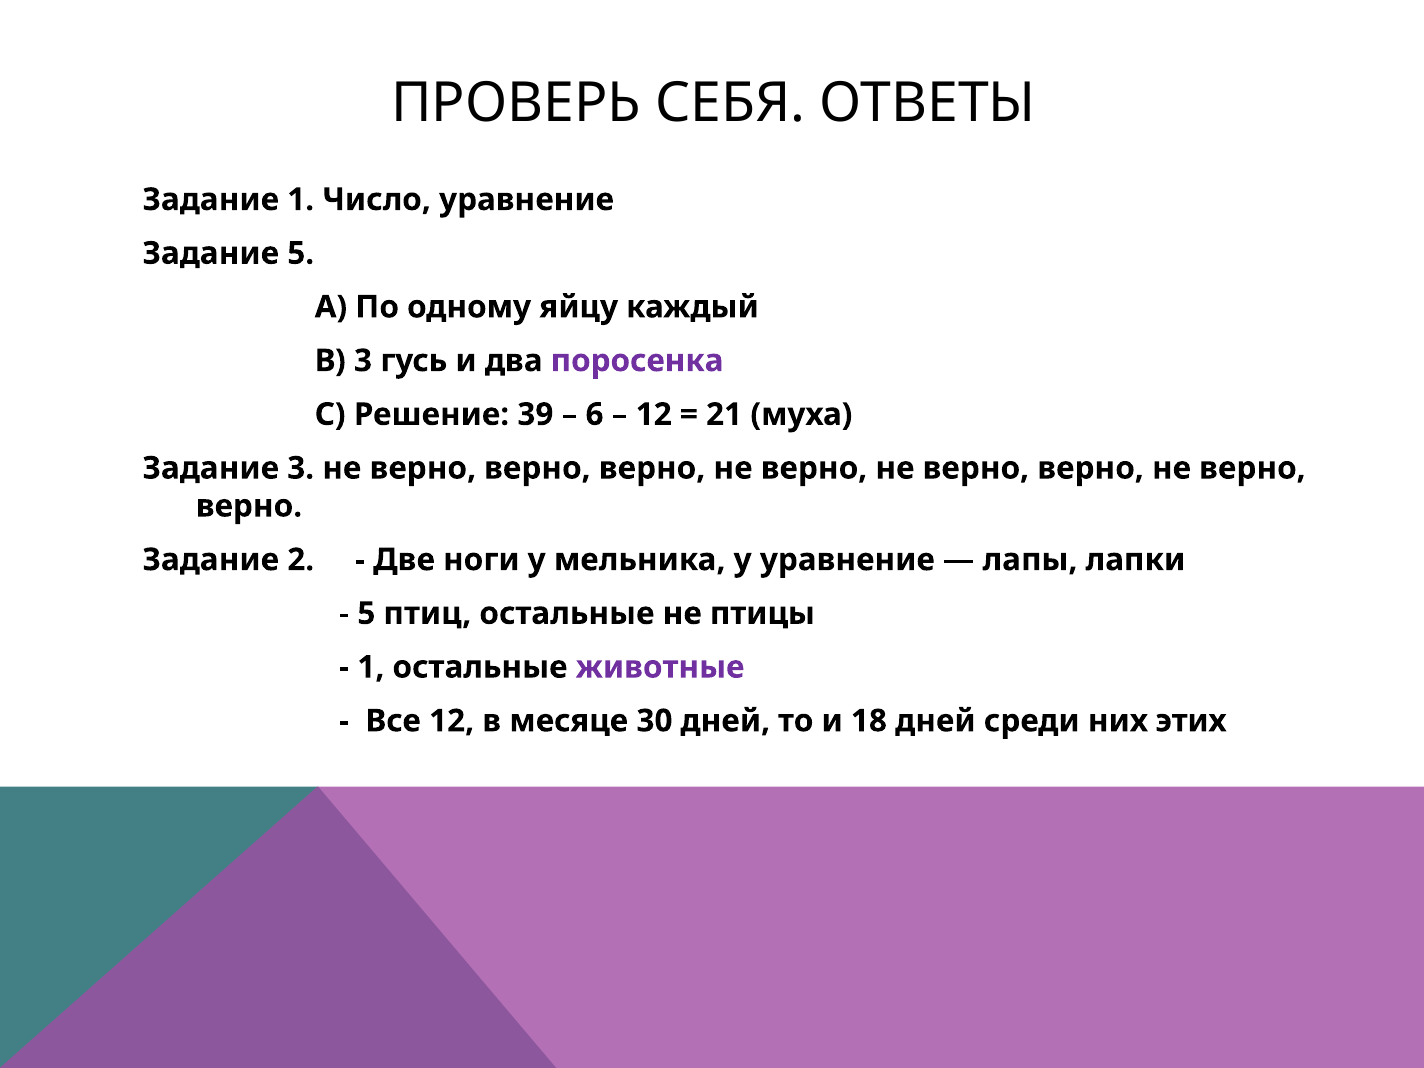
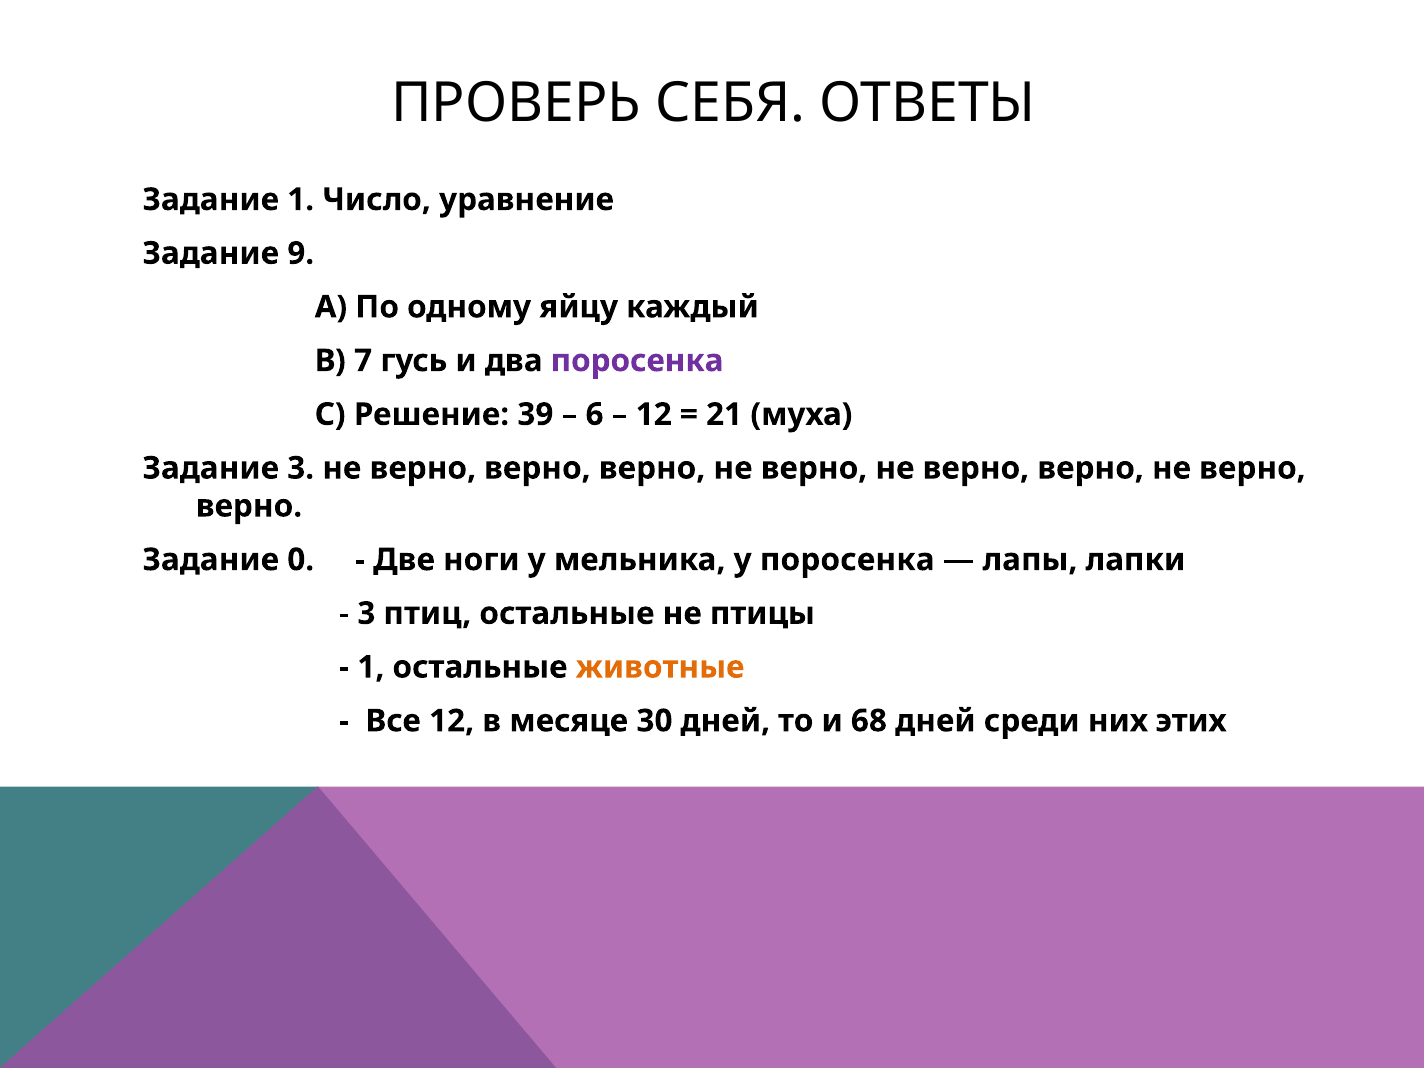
Задание 5: 5 -> 9 (301, 253)
В 3: 3 -> 7 (363, 361)
2: 2 -> 0 (301, 560)
у уравнение: уравнение -> поросенка (847, 560)
5: 5 -> 3 (366, 613)
животные colour: purple -> orange (660, 667)
18: 18 -> 68 (869, 721)
